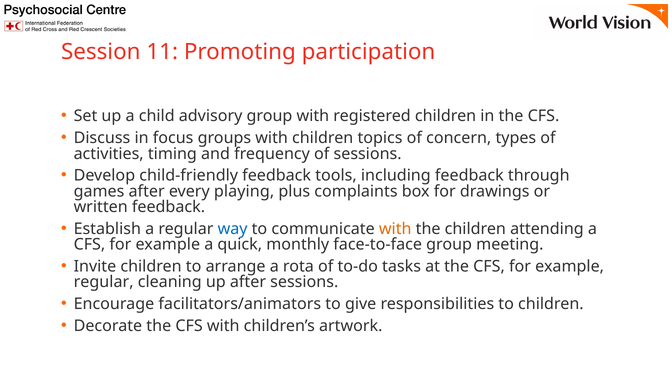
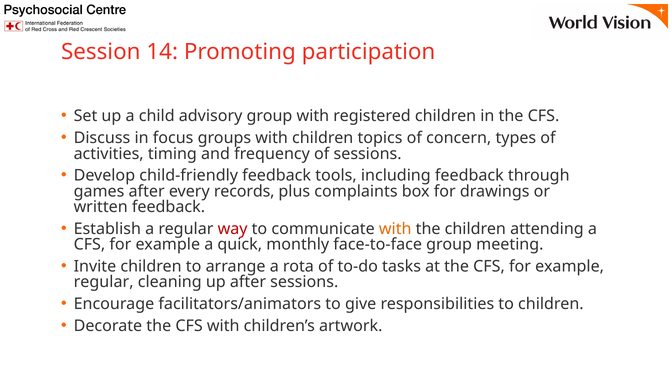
11: 11 -> 14 (162, 52)
playing: playing -> records (244, 191)
way colour: blue -> red (233, 229)
